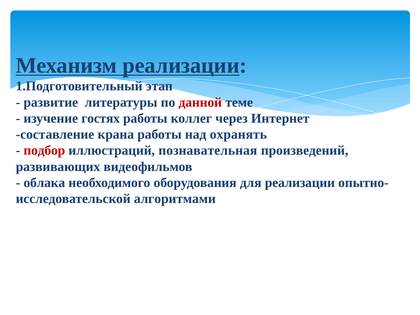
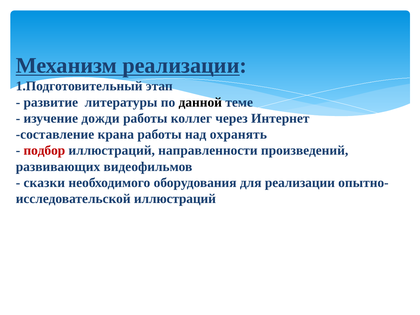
данной colour: red -> black (200, 102)
гостях: гостях -> дожди (101, 118)
познавательная: познавательная -> направленности (208, 151)
облака: облака -> сказки (44, 183)
алгоритмами: алгоритмами -> иллюстраций (175, 199)
